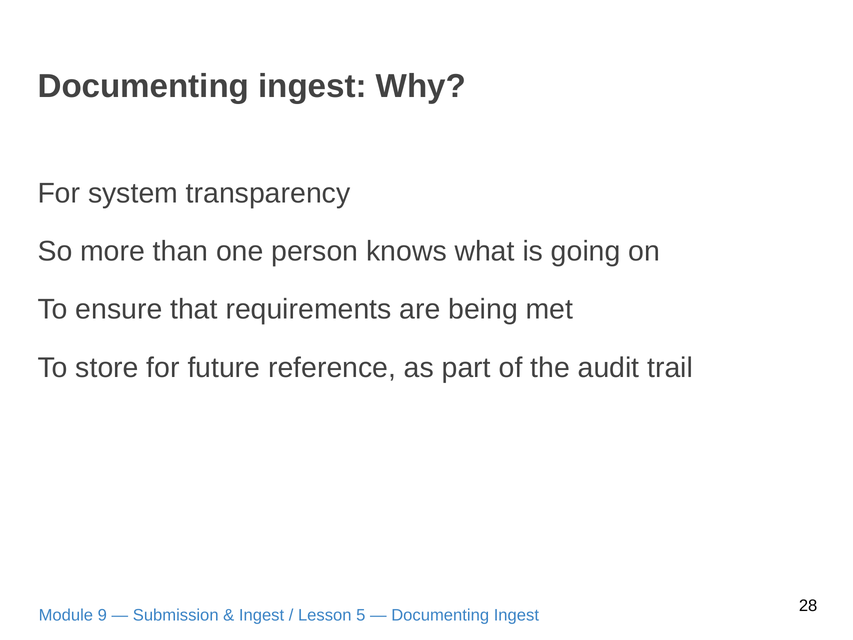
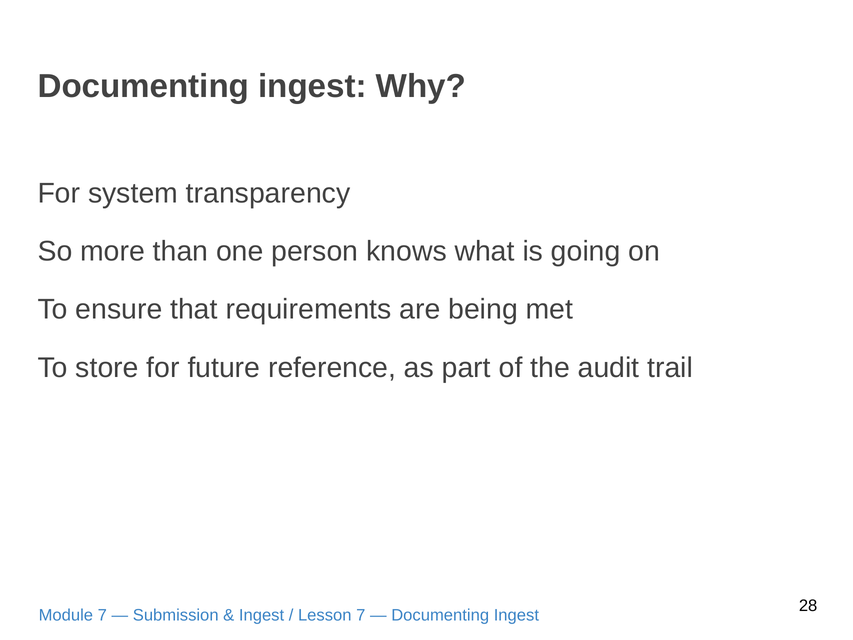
Module 9: 9 -> 7 (102, 615)
Lesson 5: 5 -> 7 (361, 615)
